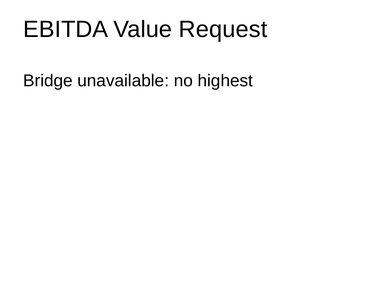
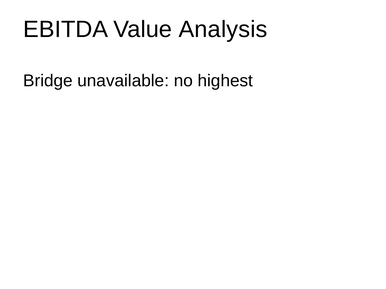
Request: Request -> Analysis (223, 29)
